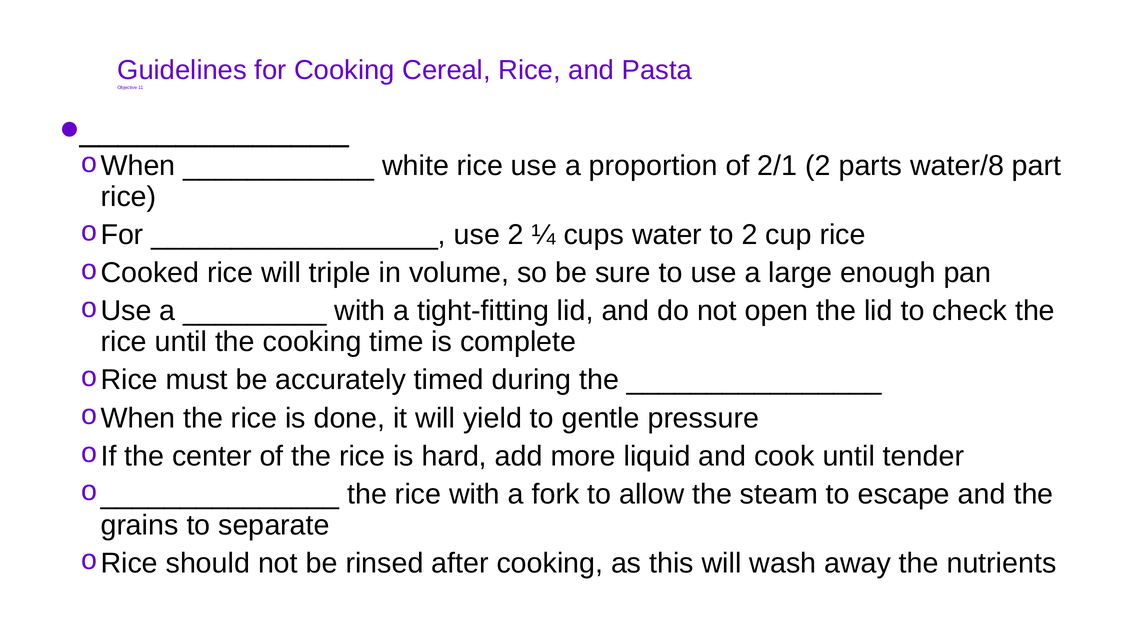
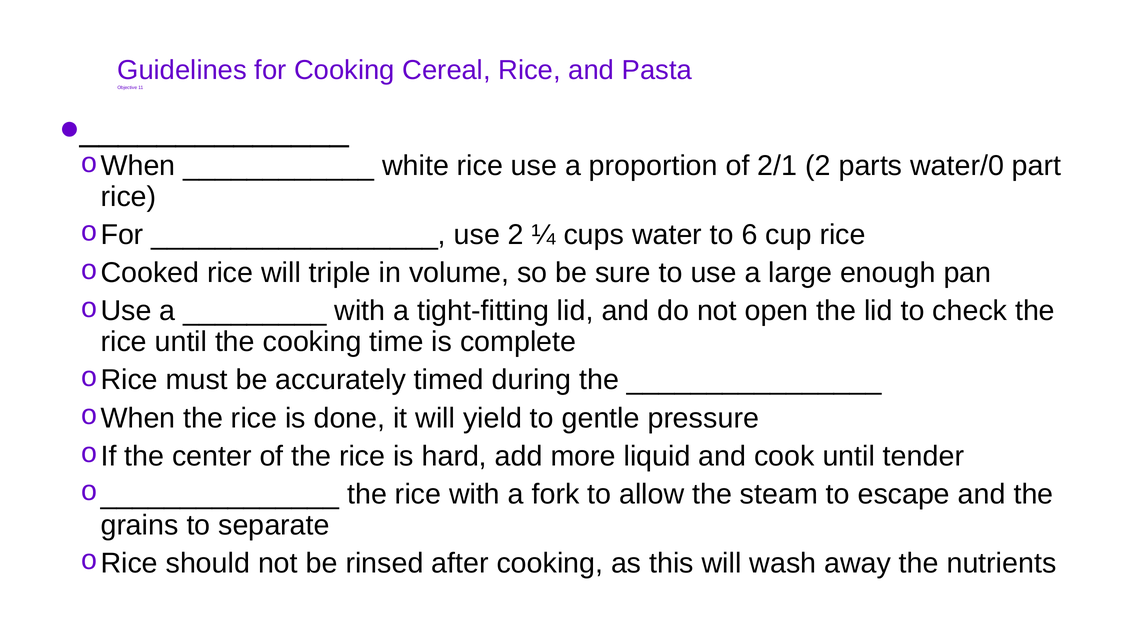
water/8: water/8 -> water/0 (957, 166)
to 2: 2 -> 6 (750, 235)
